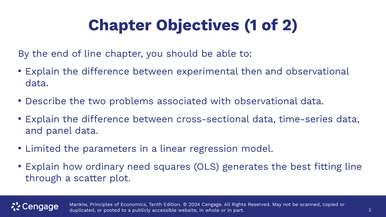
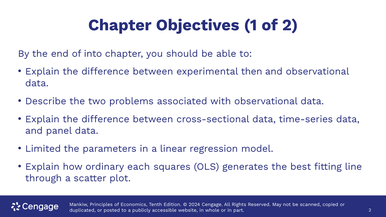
of line: line -> into (93, 54)
need: need -> each (139, 167)
